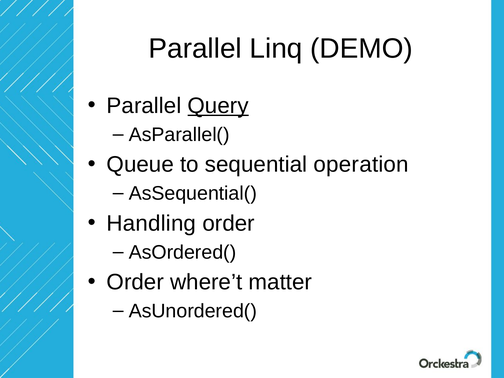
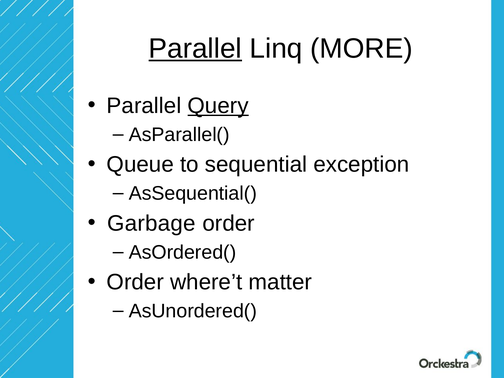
Parallel underline: none -> present (195, 49)
DEMO: DEMO -> MORE (362, 49)
operation: operation -> exception (361, 165)
Handling: Handling -> Garbage (151, 223)
